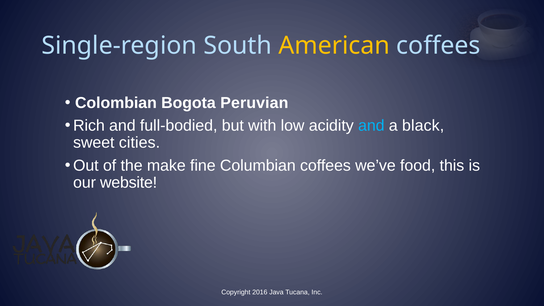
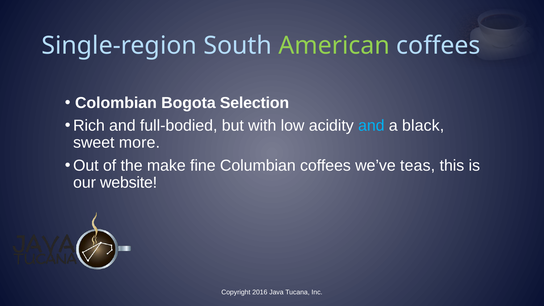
American colour: yellow -> light green (334, 46)
Peruvian: Peruvian -> Selection (254, 103)
cities: cities -> more (139, 143)
food: food -> teas (418, 166)
